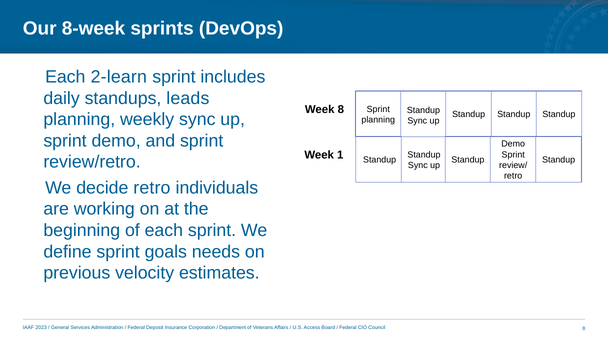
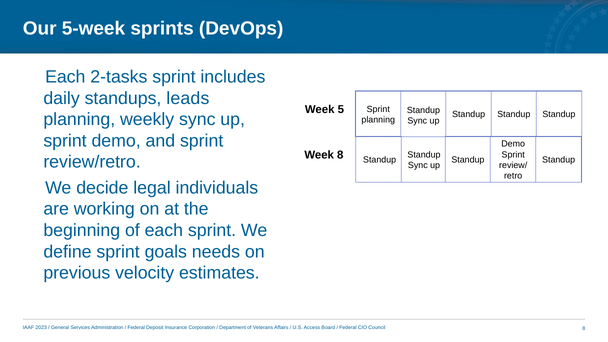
8-week: 8-week -> 5-week (93, 28)
2-learn: 2-learn -> 2-tasks (119, 77)
Week 8: 8 -> 5 (341, 110)
Week 1: 1 -> 8 (340, 155)
decide retro: retro -> legal (152, 188)
